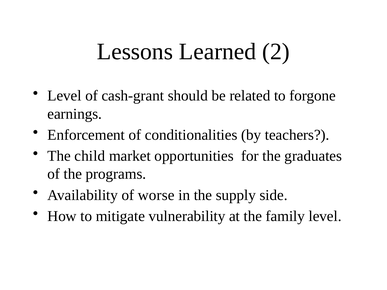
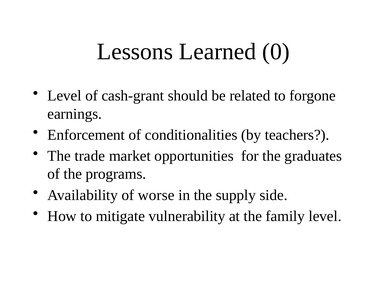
2: 2 -> 0 (276, 52)
child: child -> trade (90, 156)
